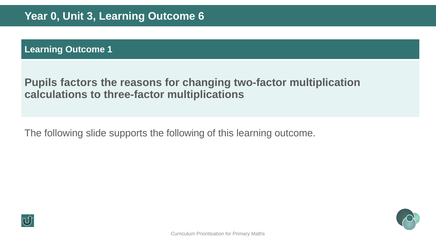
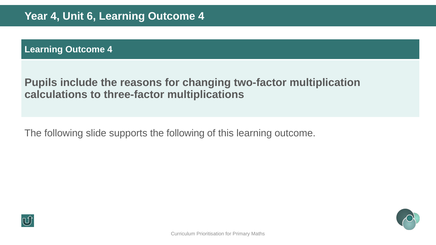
Year 0: 0 -> 4 (55, 16)
3: 3 -> 6 (91, 16)
6: 6 -> 4 (201, 16)
1: 1 -> 4 (110, 50)
factors: factors -> include (79, 83)
